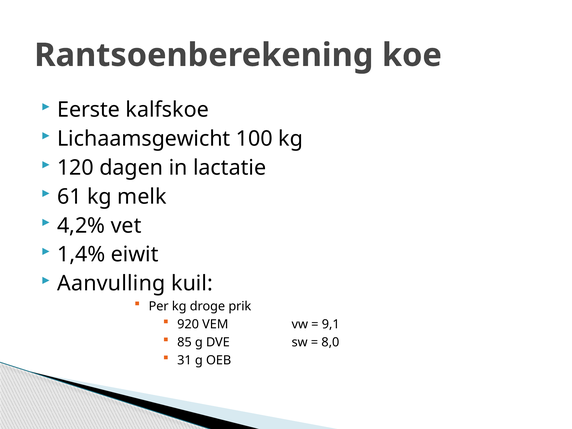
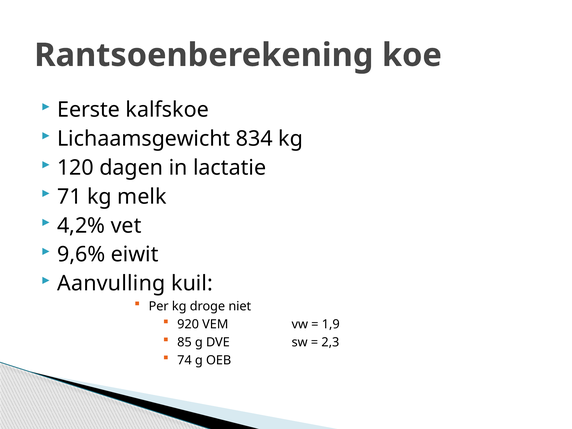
100: 100 -> 834 (254, 139)
61: 61 -> 71 (69, 197)
1,4%: 1,4% -> 9,6% (81, 255)
prik: prik -> niet (240, 306)
9,1: 9,1 -> 1,9 (331, 324)
8,0: 8,0 -> 2,3 (330, 342)
31: 31 -> 74 (184, 360)
